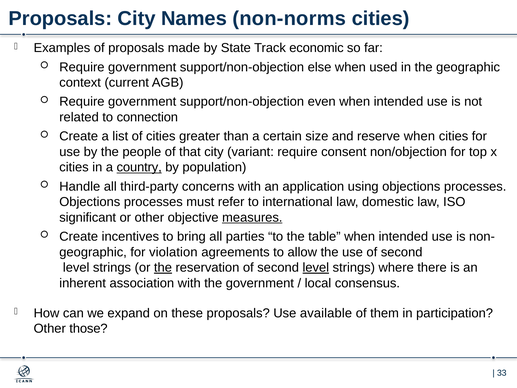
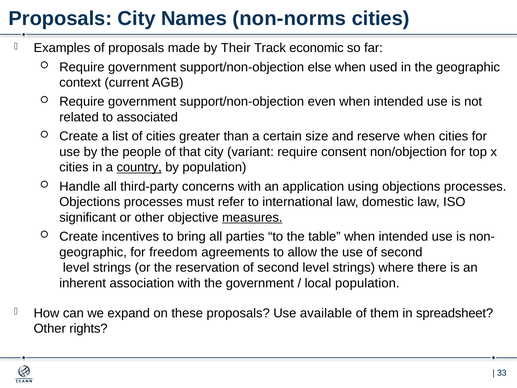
State: State -> Their (236, 48)
connection: connection -> associated (147, 117)
violation: violation -> freedom (173, 252)
the underline: present -> none (163, 267)
level underline: present -> none (316, 267)
local consensus: consensus -> population (367, 283)
participation: participation -> spreadsheet (455, 313)
those: those -> rights (88, 328)
